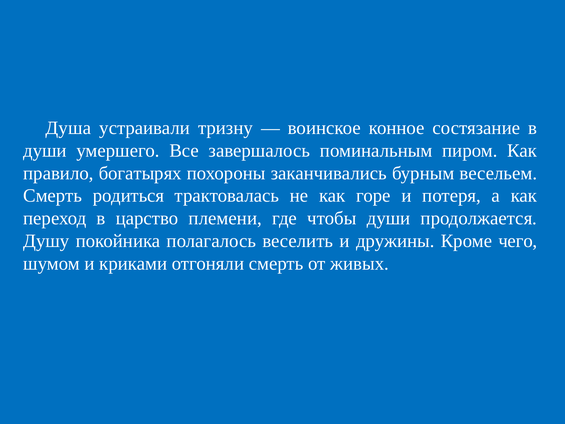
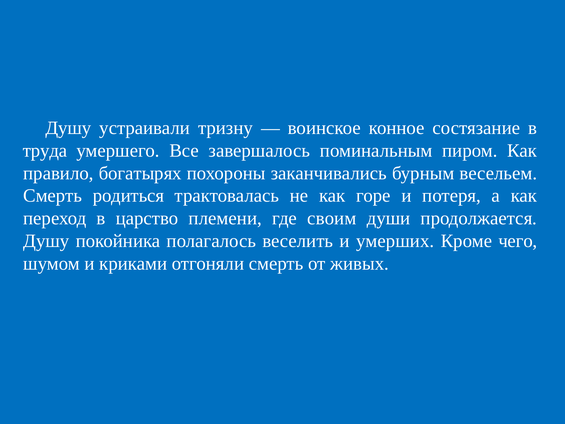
Душа: Душа -> Душу (68, 128)
души: души -> труда (45, 150)
чтобы: чтобы -> своим (332, 218)
дружины: дружины -> умерших (395, 241)
